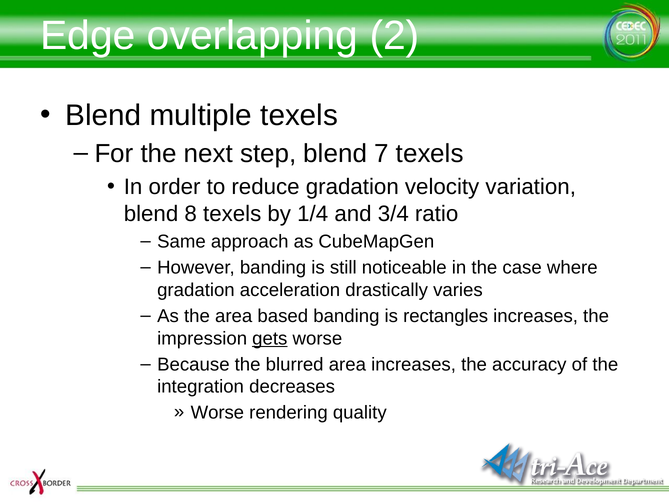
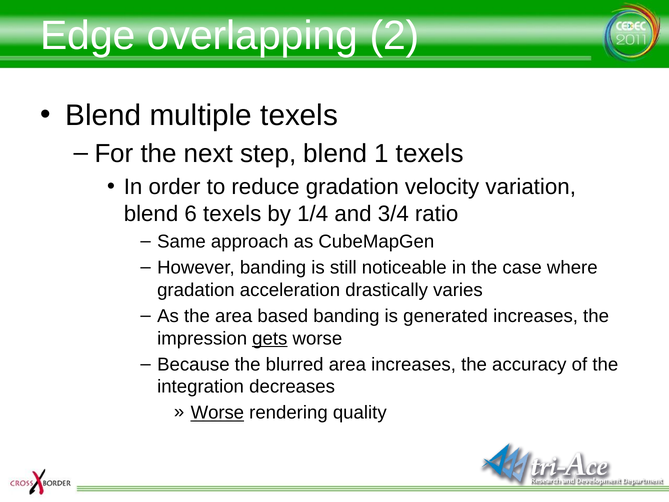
7: 7 -> 1 (381, 154)
8: 8 -> 6 (191, 214)
rectangles: rectangles -> generated (446, 316)
Worse underline: none -> present (217, 413)
